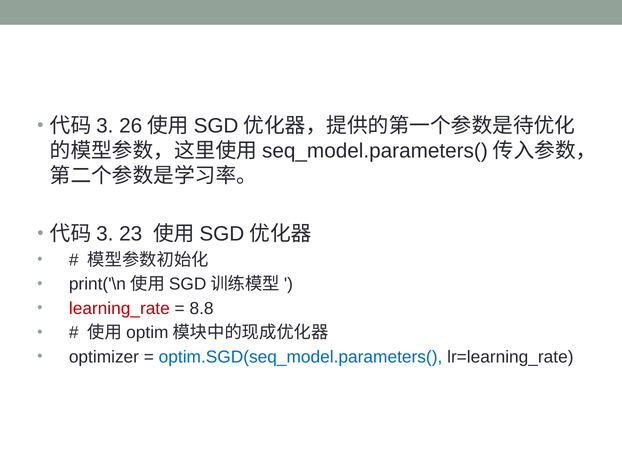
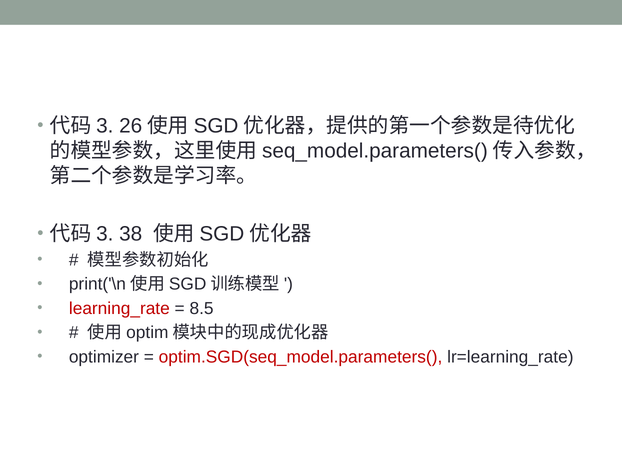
23: 23 -> 38 (131, 234)
8.8: 8.8 -> 8.5 (202, 308)
optim.SGD(seq_model.parameters( colour: blue -> red (301, 356)
